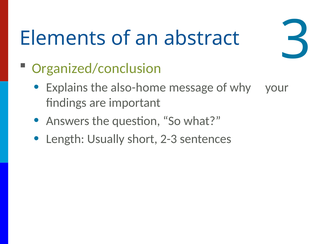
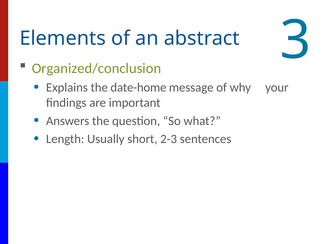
also-home: also-home -> date-home (138, 88)
